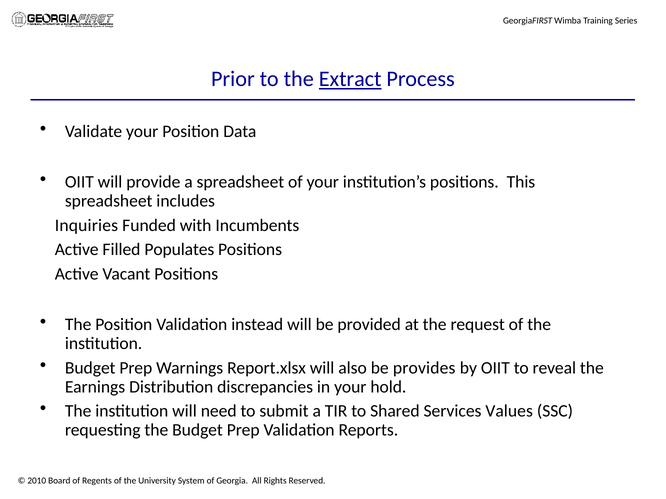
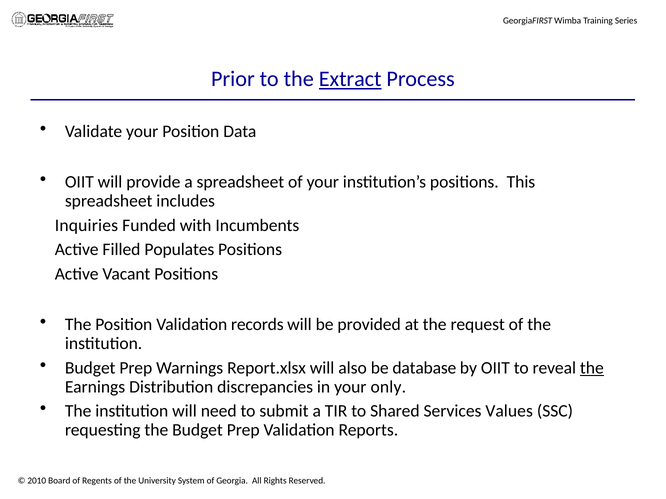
instead: instead -> records (257, 325)
provides: provides -> database (424, 368)
the underline: none -> present (592, 368)
hold: hold -> only (388, 387)
